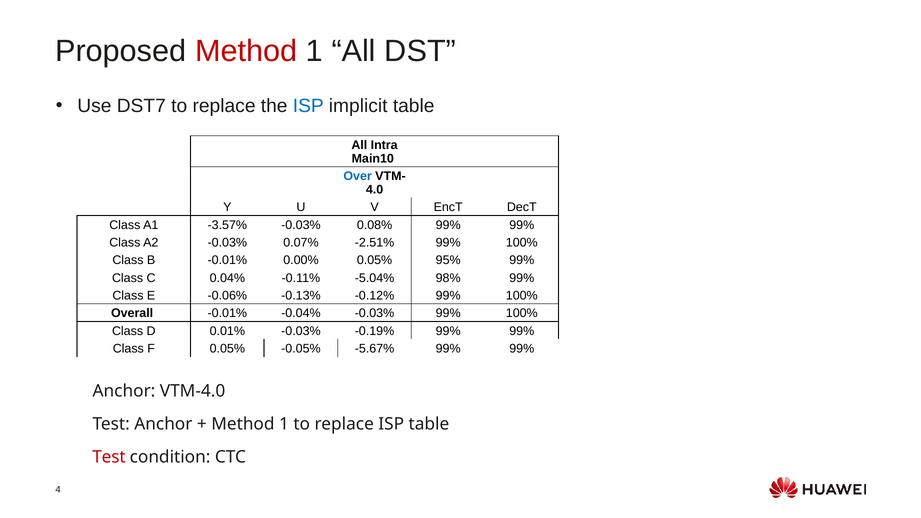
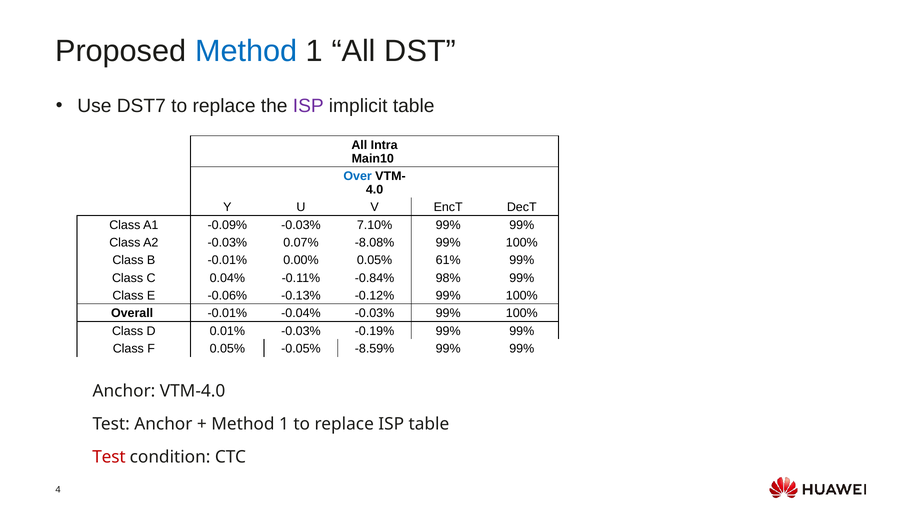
Method colour: red -> blue (246, 51)
ISP colour: blue -> purple (308, 106)
-3.57%: -3.57% -> -0.09% (227, 225)
0.08%: 0.08% -> 7.10% (375, 225)
-2.51%: -2.51% -> -8.08% (375, 243)
95%: 95% -> 61% (448, 260)
-5.04%: -5.04% -> -0.84% (375, 278)
-5.67%: -5.67% -> -8.59% (375, 349)
